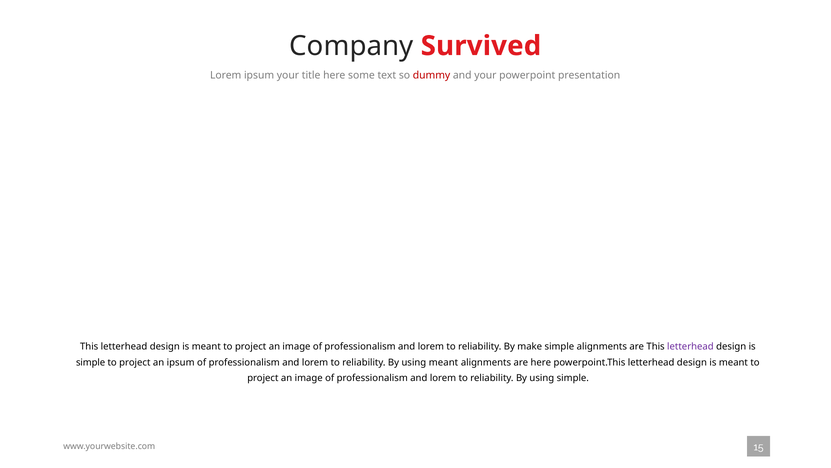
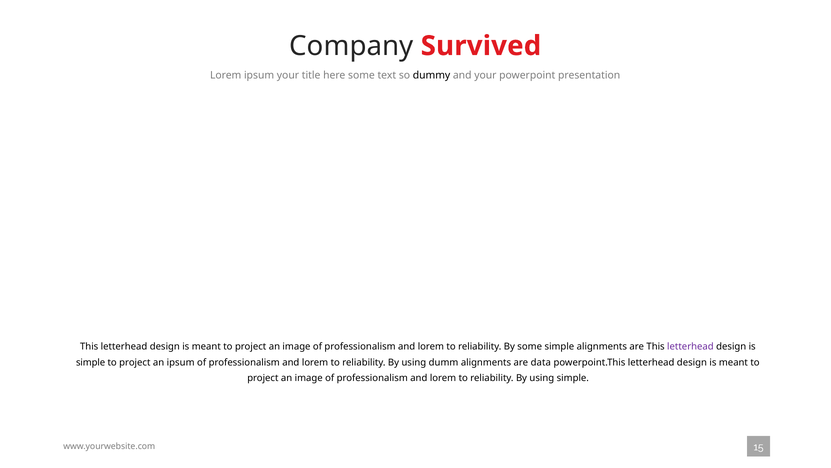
dummy colour: red -> black (432, 75)
By make: make -> some (530, 346)
using meant: meant -> dumm (444, 362)
are here: here -> data (541, 362)
